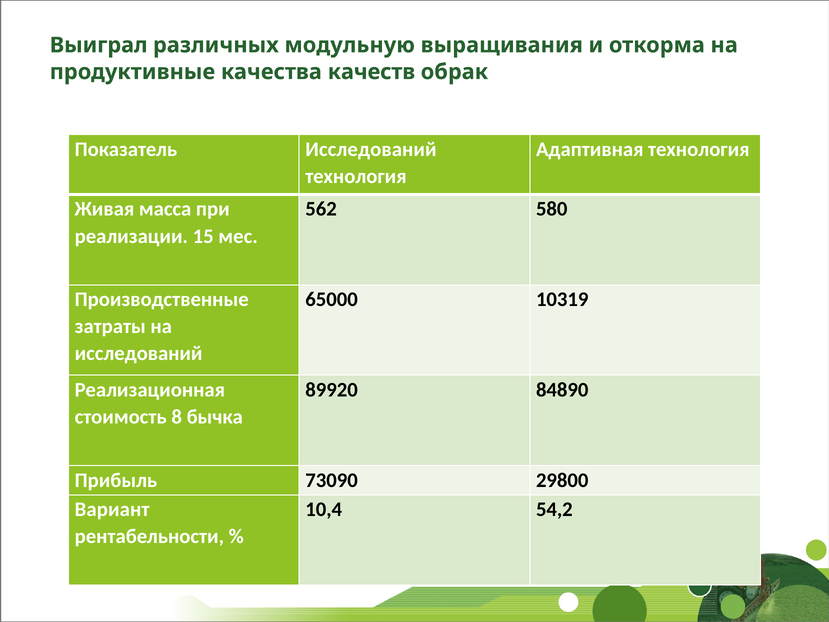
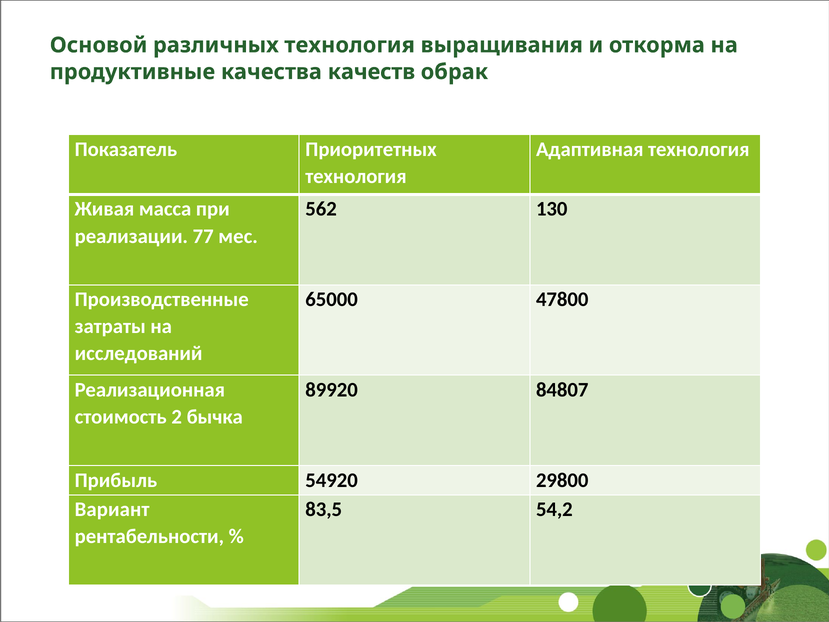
Выиграл: Выиграл -> Основой (99, 45)
различных модульную: модульную -> технология (350, 45)
Показатель Исследований: Исследований -> Приоритетных (371, 149)
580: 580 -> 130 (552, 209)
15: 15 -> 77 (203, 236)
10319: 10319 -> 47800 (562, 299)
84890: 84890 -> 84807 (562, 390)
8: 8 -> 2 (177, 417)
73090: 73090 -> 54920 (332, 480)
10,4: 10,4 -> 83,5 (324, 509)
